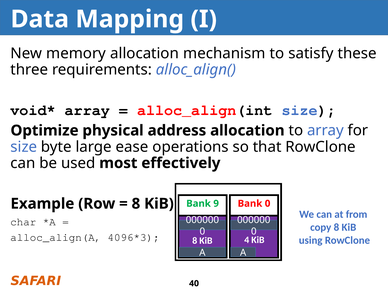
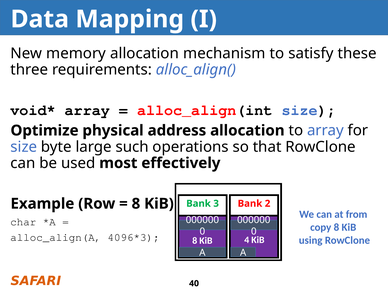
ease: ease -> such (132, 147)
9: 9 -> 3 (216, 204)
Bank 0: 0 -> 2 (268, 204)
